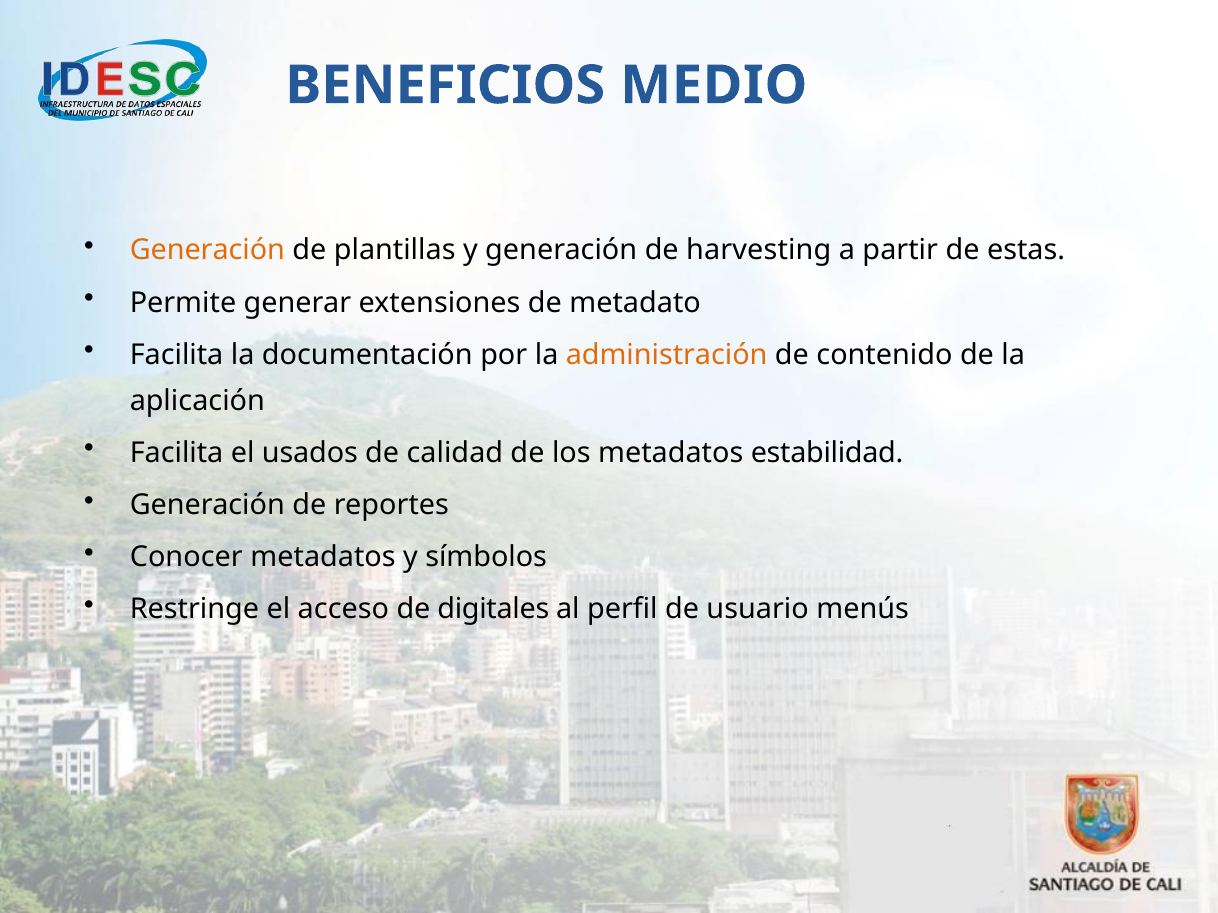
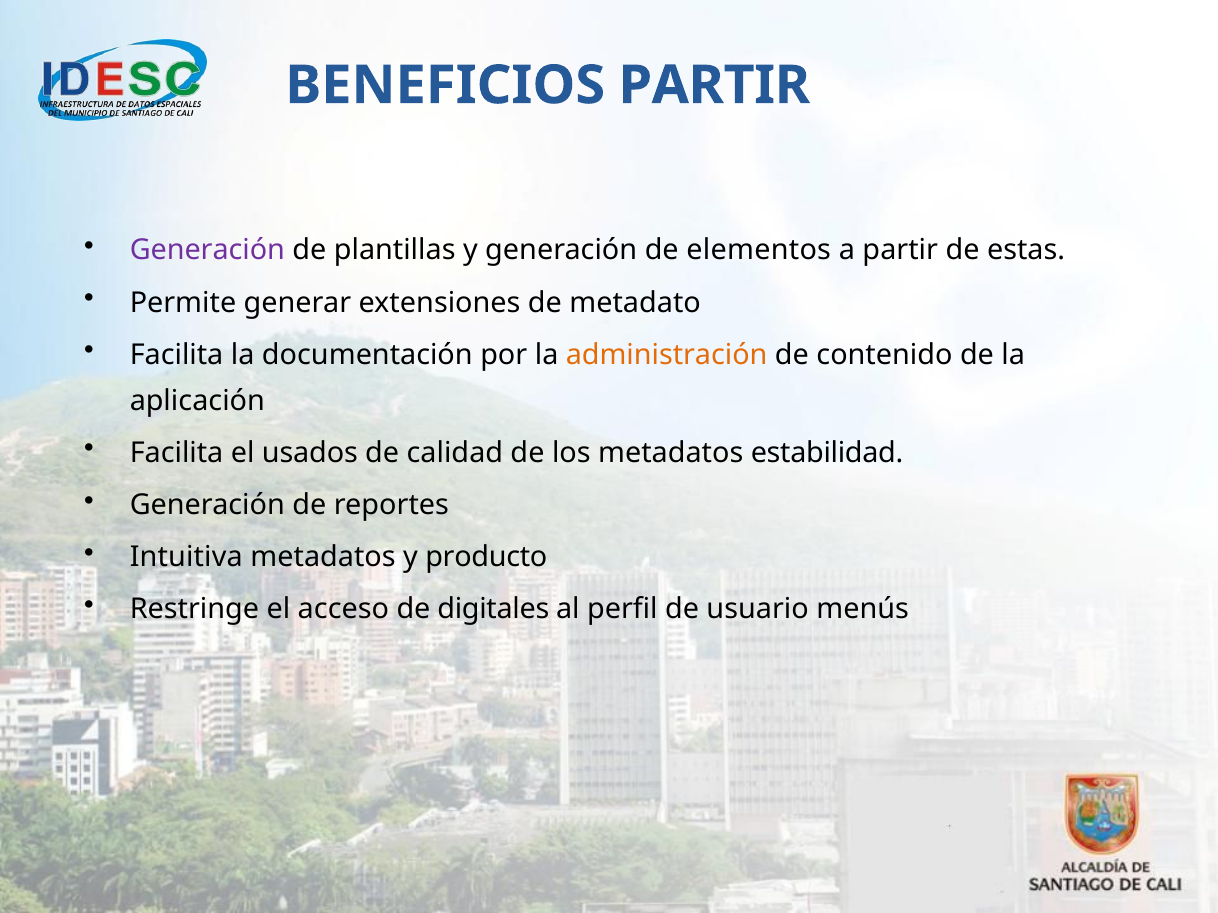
BENEFICIOS MEDIO: MEDIO -> PARTIR (714, 85)
Generación colour: orange -> purple (207, 251)
harvesting: harvesting -> elementos (759, 251)
Conocer: Conocer -> Intuitiva (186, 558)
símbolos: símbolos -> producto (486, 558)
